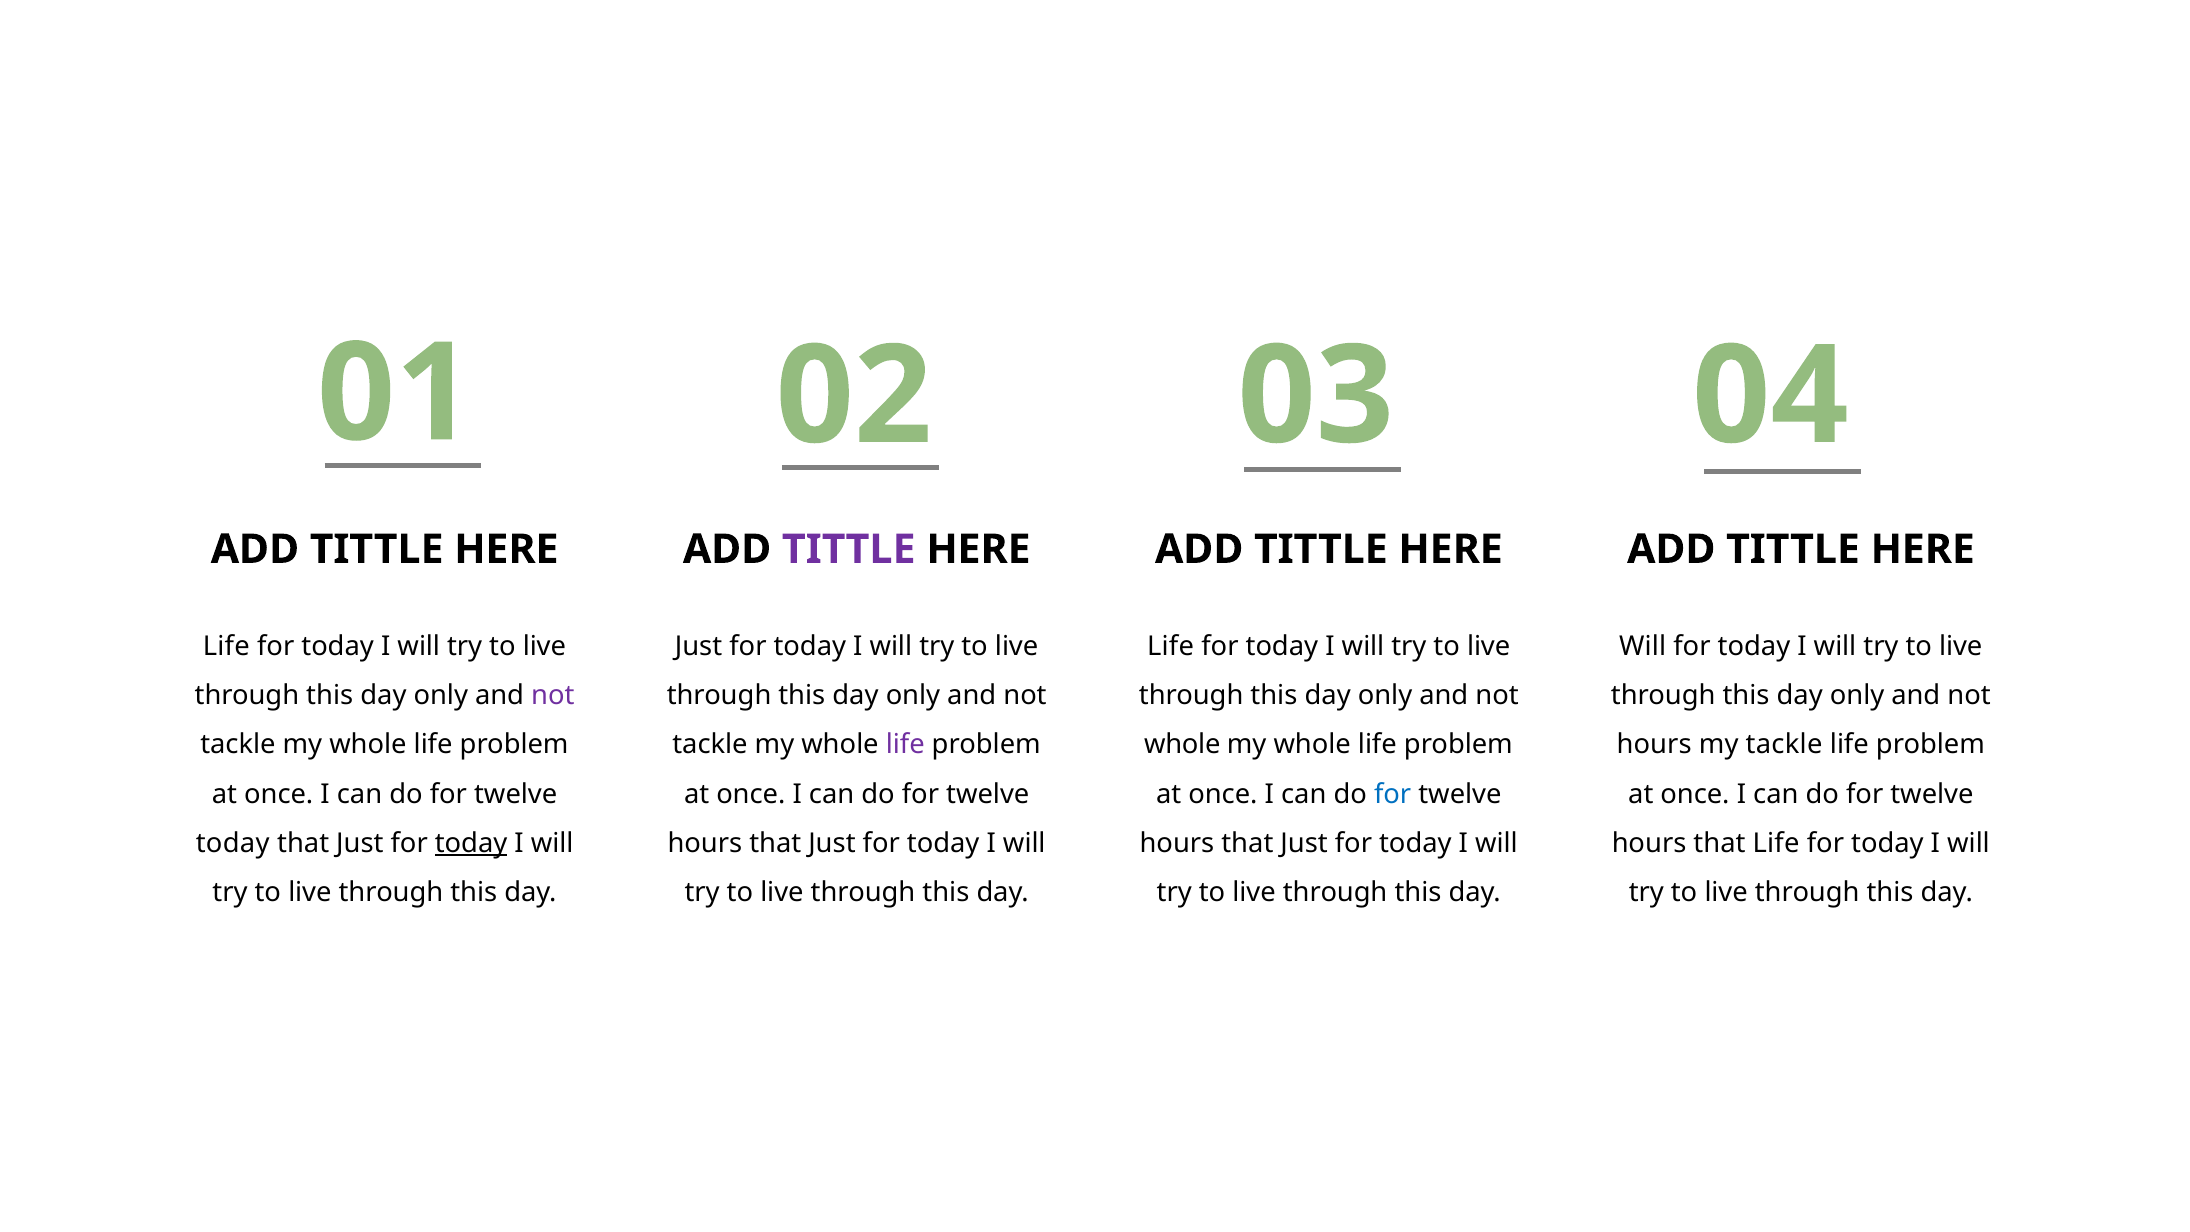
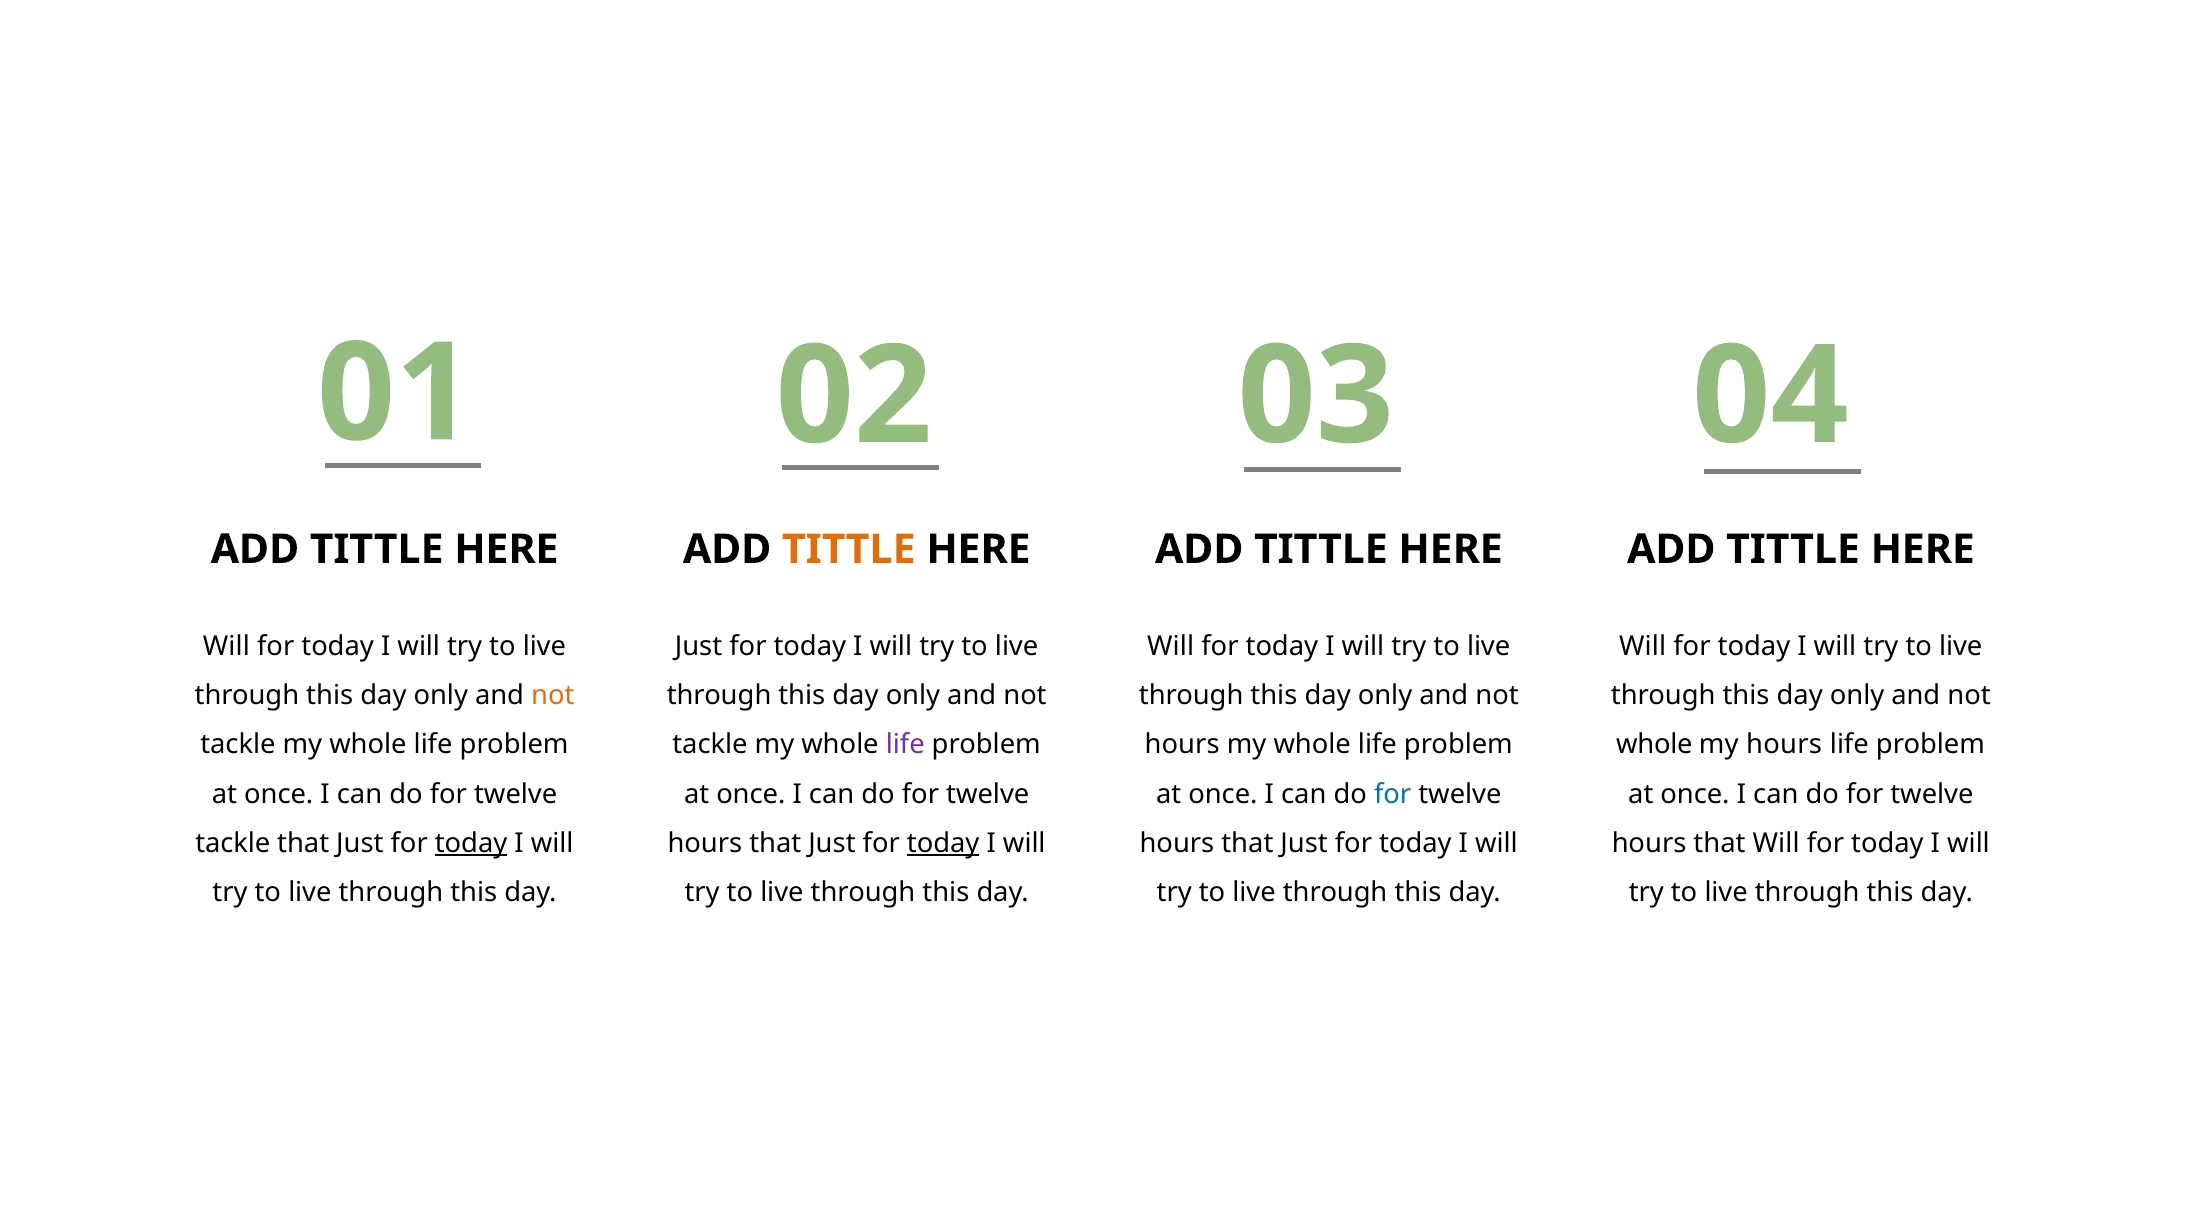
TITTLE colour: purple -> orange (849, 549)
Life: Life -> Will (226, 646)
Life: Life -> Will (1171, 646)
not colour: purple -> orange (553, 695)
whole: whole -> hours (1182, 745)
hours: hours -> whole (1654, 745)
my tackle: tackle -> hours (1784, 745)
today: today -> tackle (233, 843)
today underline: none -> present (943, 843)
that Life: Life -> Will (1776, 843)
